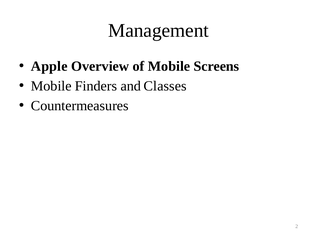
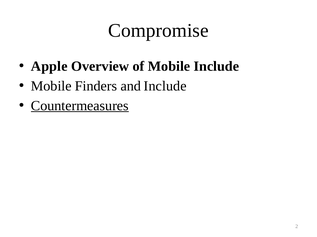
Management: Management -> Compromise (158, 31)
Mobile Screens: Screens -> Include (216, 67)
and Classes: Classes -> Include (165, 86)
Countermeasures underline: none -> present (80, 106)
